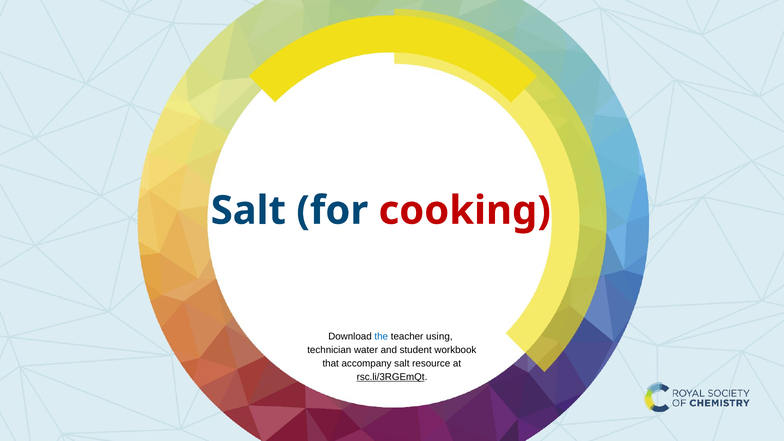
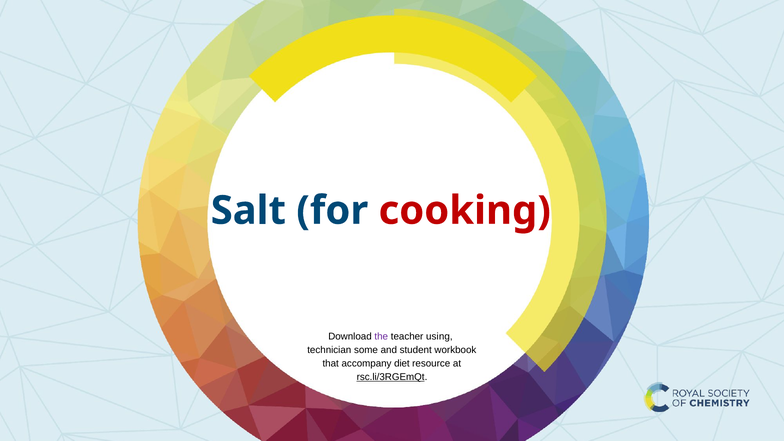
the colour: blue -> purple (381, 337)
water: water -> some (366, 350)
accompany salt: salt -> diet (402, 364)
